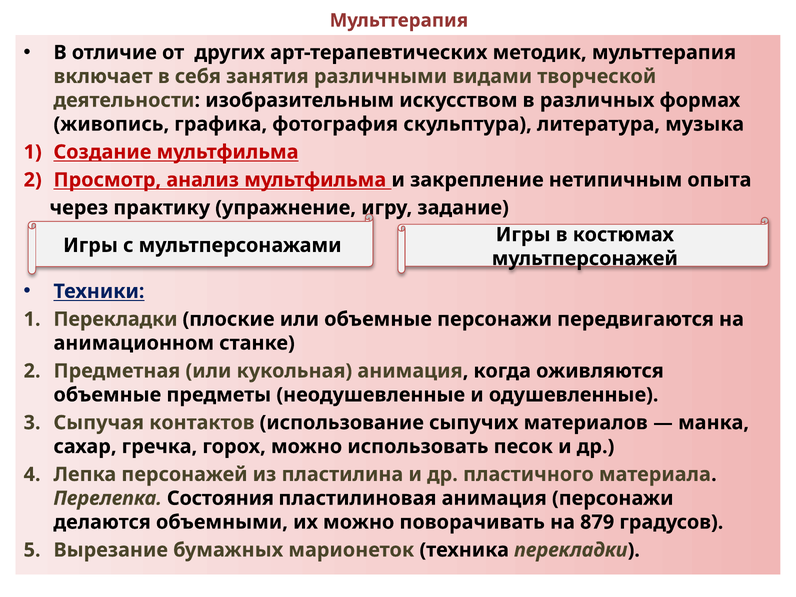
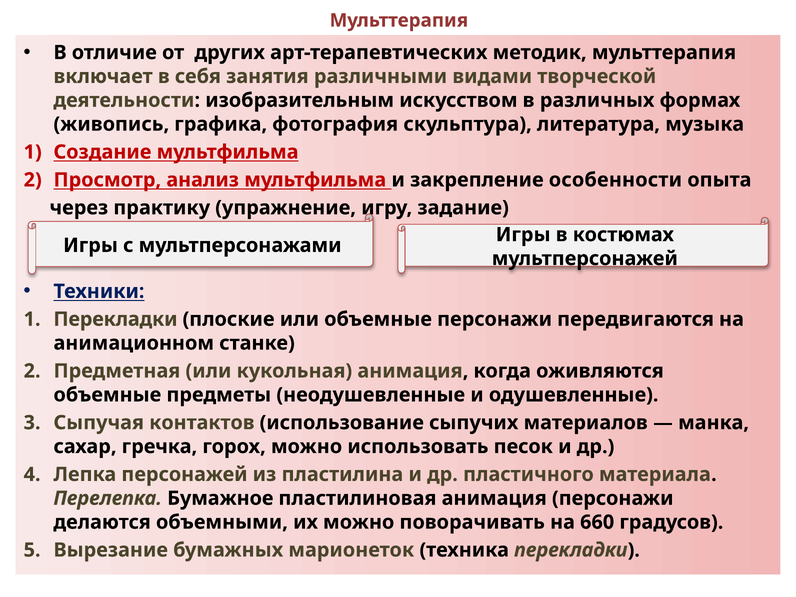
нетипичным: нетипичным -> особенности (615, 180)
Состояния: Состояния -> Бумажное (220, 498)
879: 879 -> 660 (597, 522)
